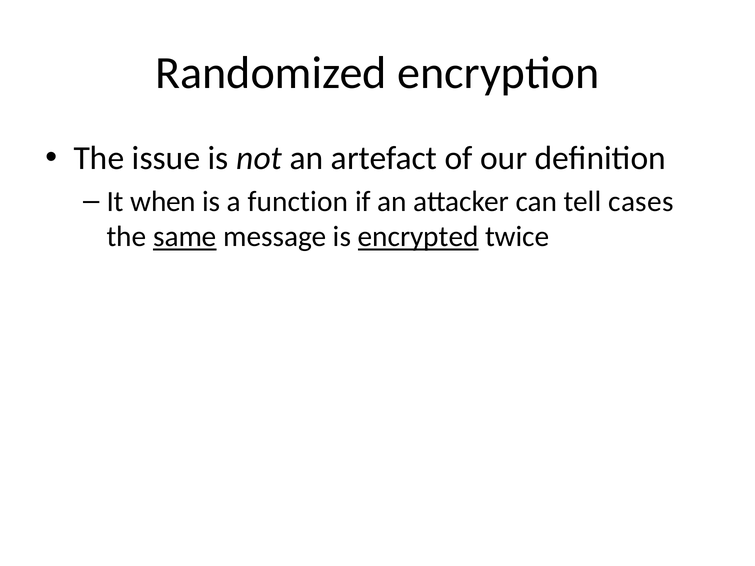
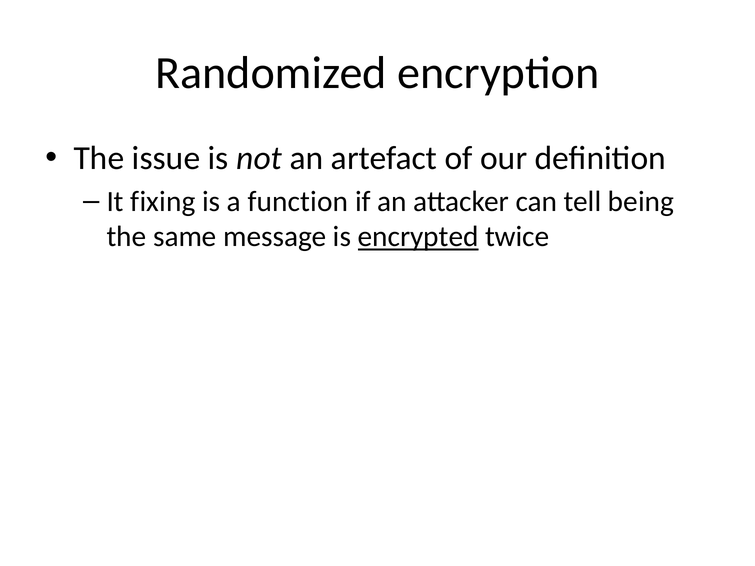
when: when -> fixing (163, 202)
cases: cases -> being (641, 202)
same underline: present -> none (185, 237)
